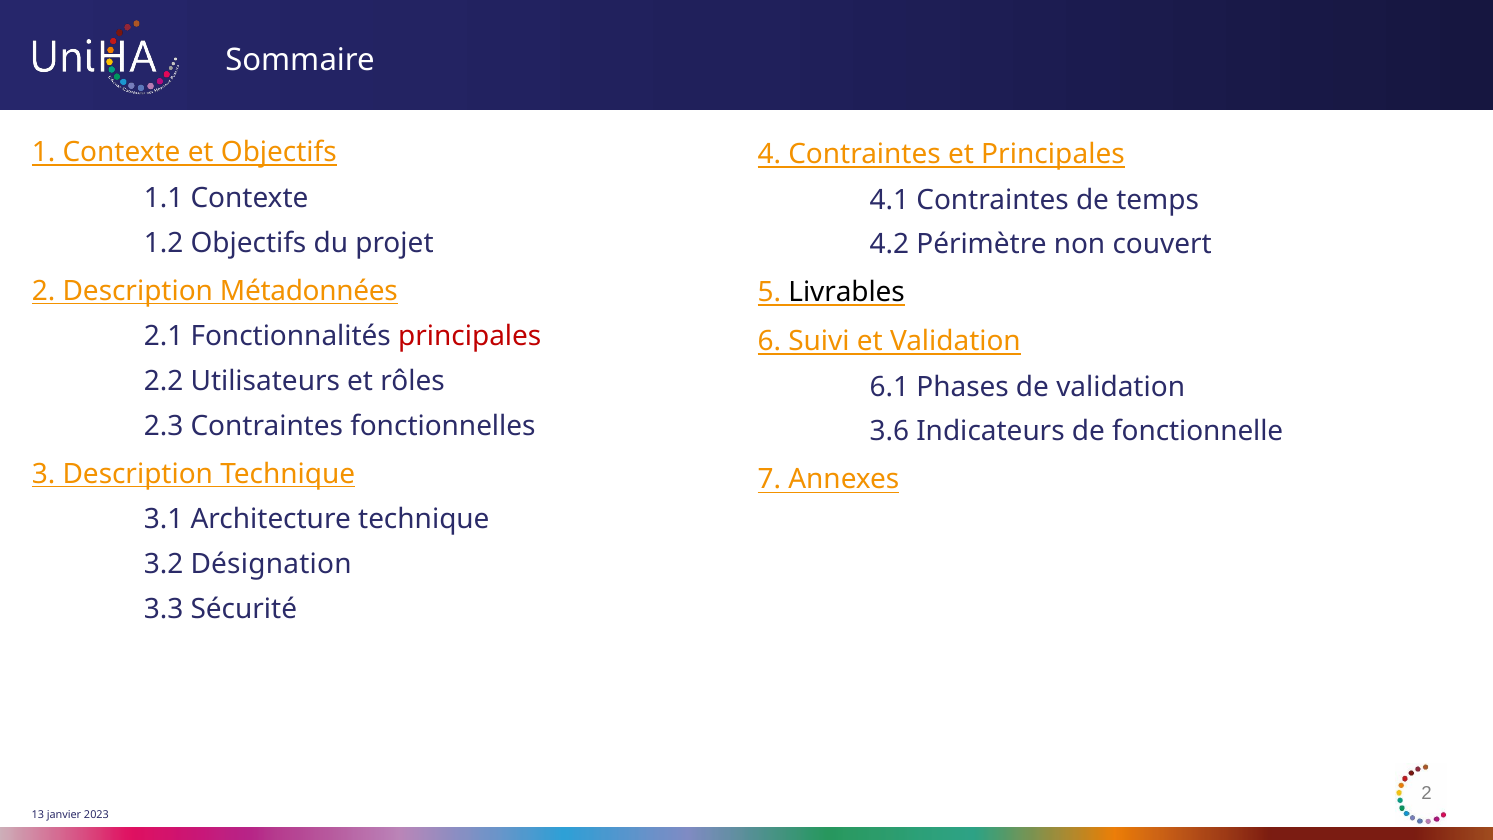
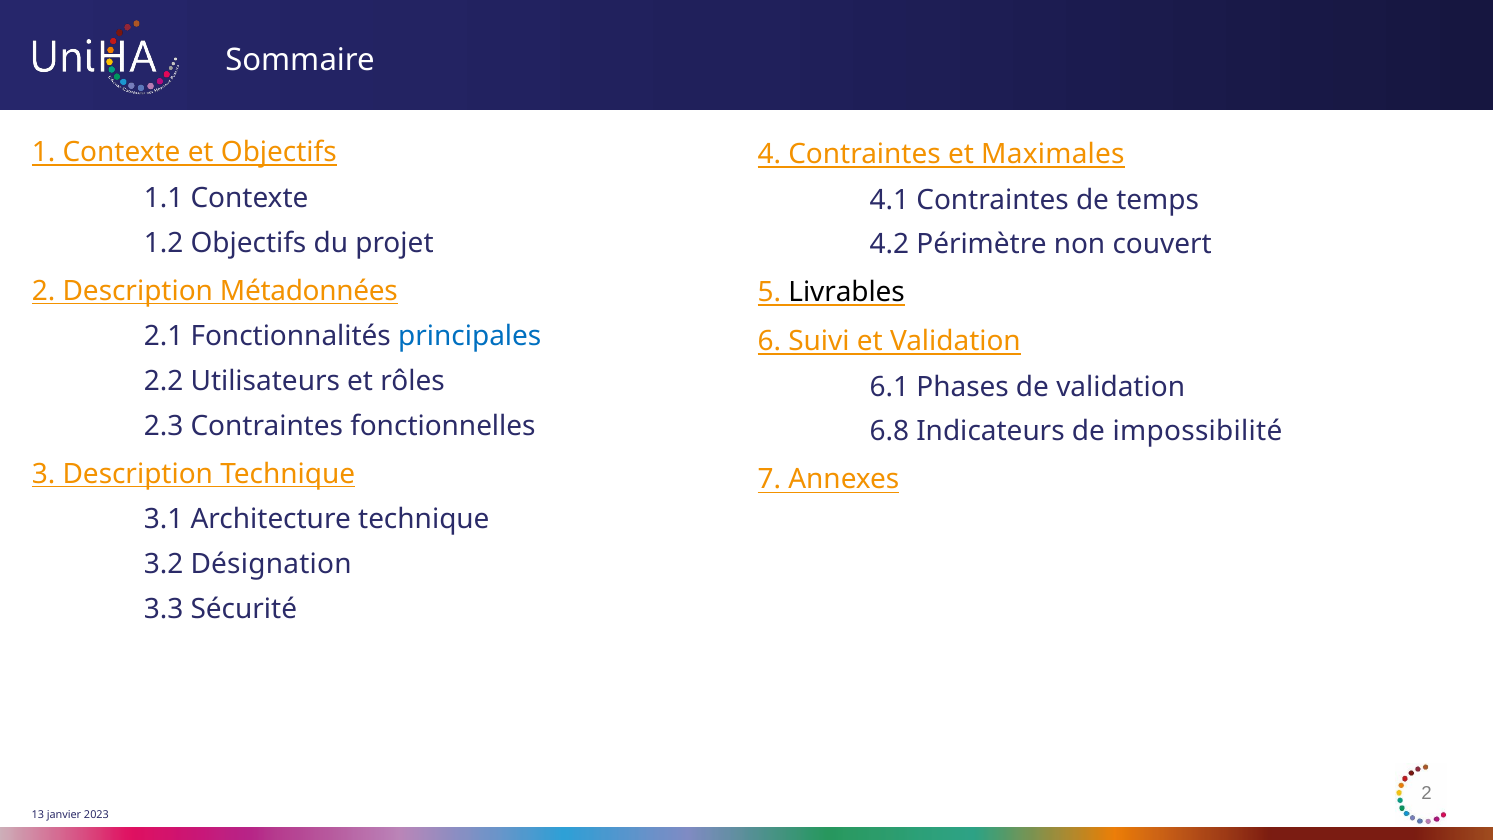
et Principales: Principales -> Maximales (1053, 154)
principales colour: red -> blue (470, 336)
3.6: 3.6 -> 6.8 (889, 432)
fonctionnelle: fonctionnelle -> impossibilité (1198, 432)
